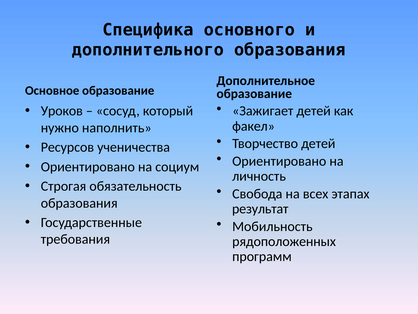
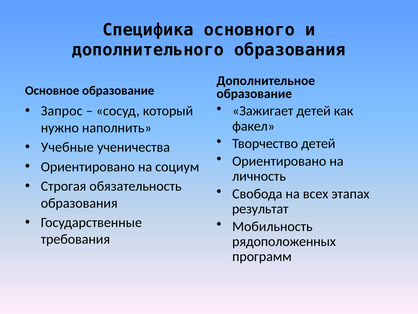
Уроков: Уроков -> Запрос (62, 111)
Ресурсов: Ресурсов -> Учебные (67, 147)
